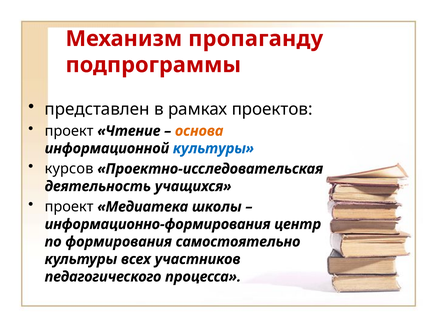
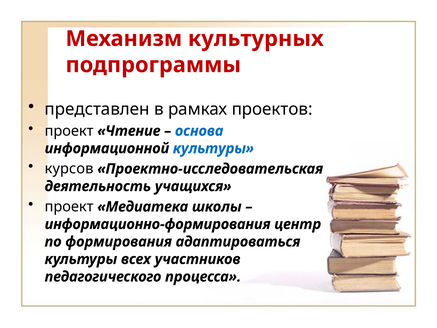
пропаганду: пропаганду -> культурных (256, 39)
основа colour: orange -> blue (199, 131)
самостоятельно: самостоятельно -> адаптироваться (238, 242)
